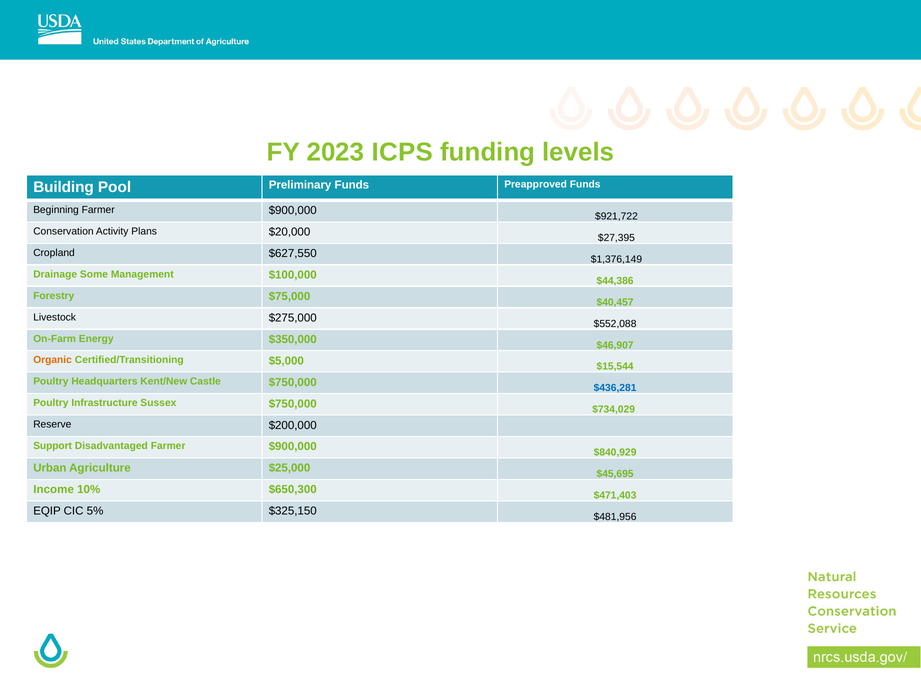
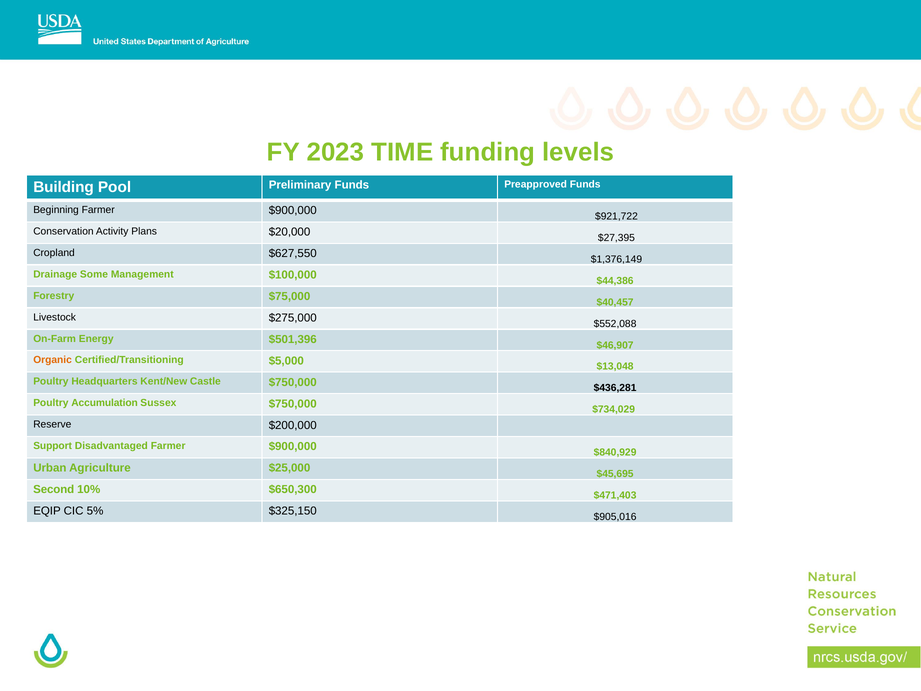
ICPS: ICPS -> TIME (402, 152)
$350,000: $350,000 -> $501,396 (293, 339)
$15,544: $15,544 -> $13,048 (615, 366)
$436,281 colour: blue -> black (615, 388)
Infrastructure: Infrastructure -> Accumulation (105, 403)
Income: Income -> Second (54, 489)
$481,956: $481,956 -> $905,016 (615, 517)
